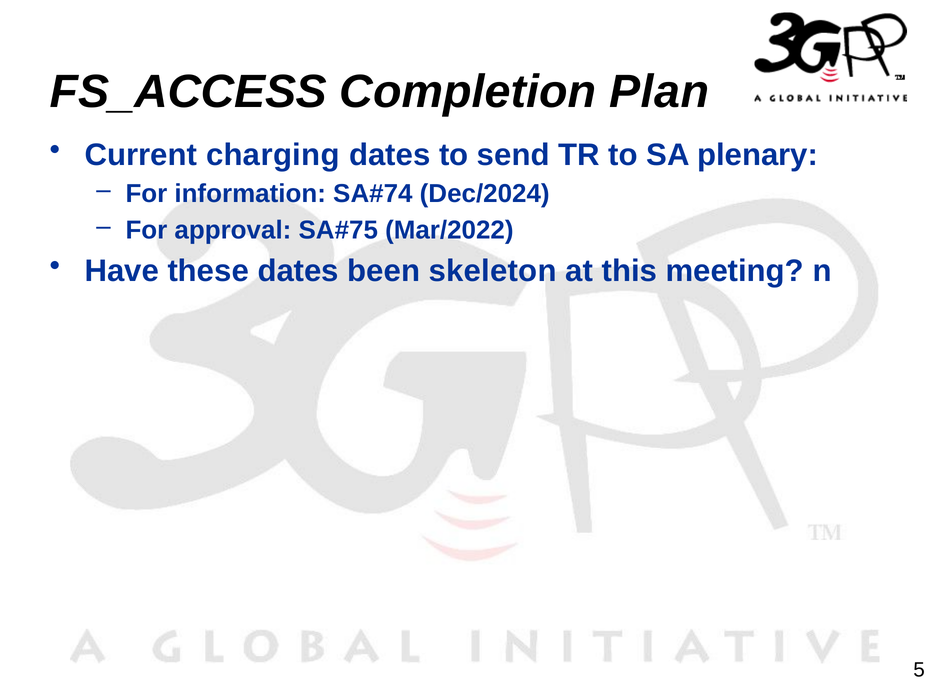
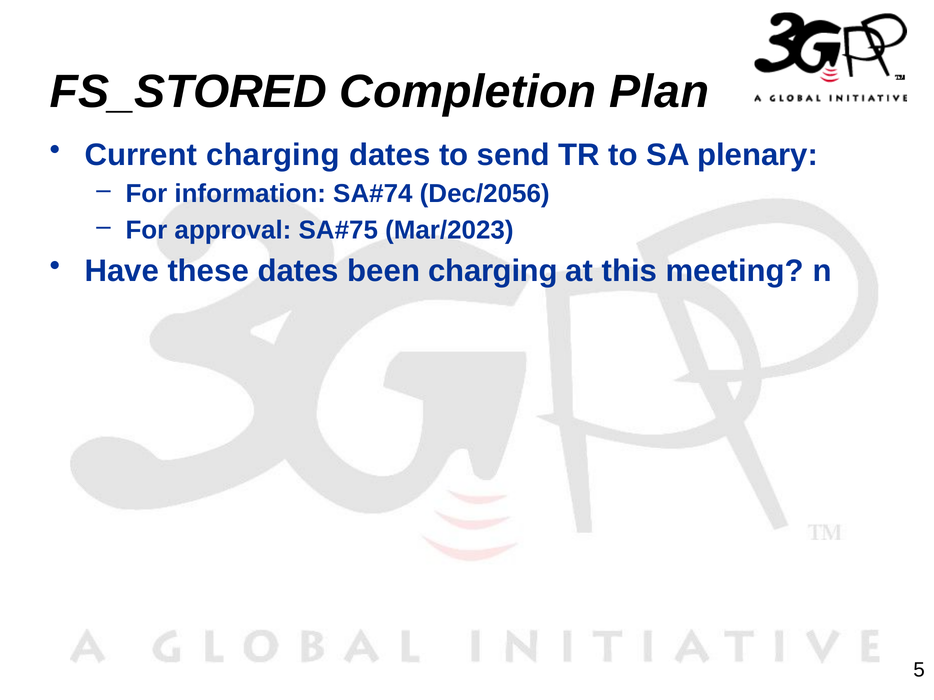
FS_ACCESS: FS_ACCESS -> FS_STORED (188, 92)
Dec/2024: Dec/2024 -> Dec/2056 (485, 194)
Mar/2022: Mar/2022 -> Mar/2023 (449, 230)
been skeleton: skeleton -> charging (493, 271)
